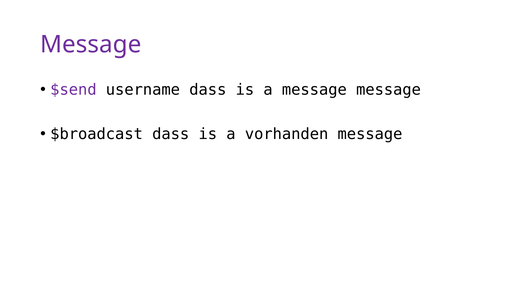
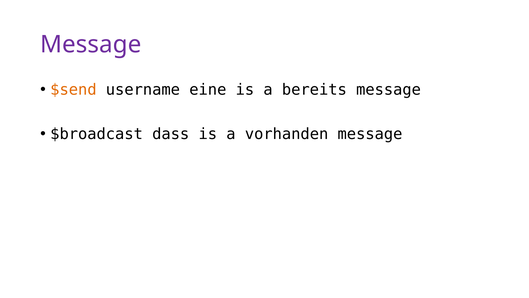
$send colour: purple -> orange (73, 89)
username dass: dass -> eine (208, 89)
a message: message -> bereits (314, 89)
